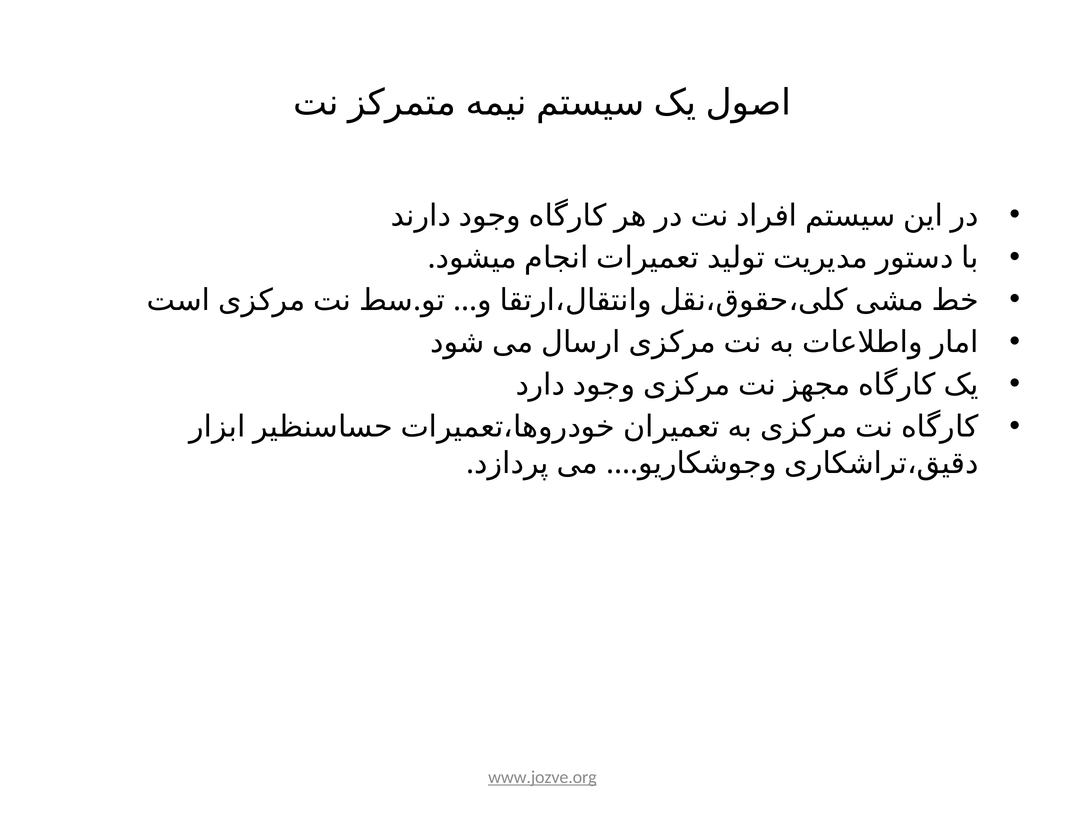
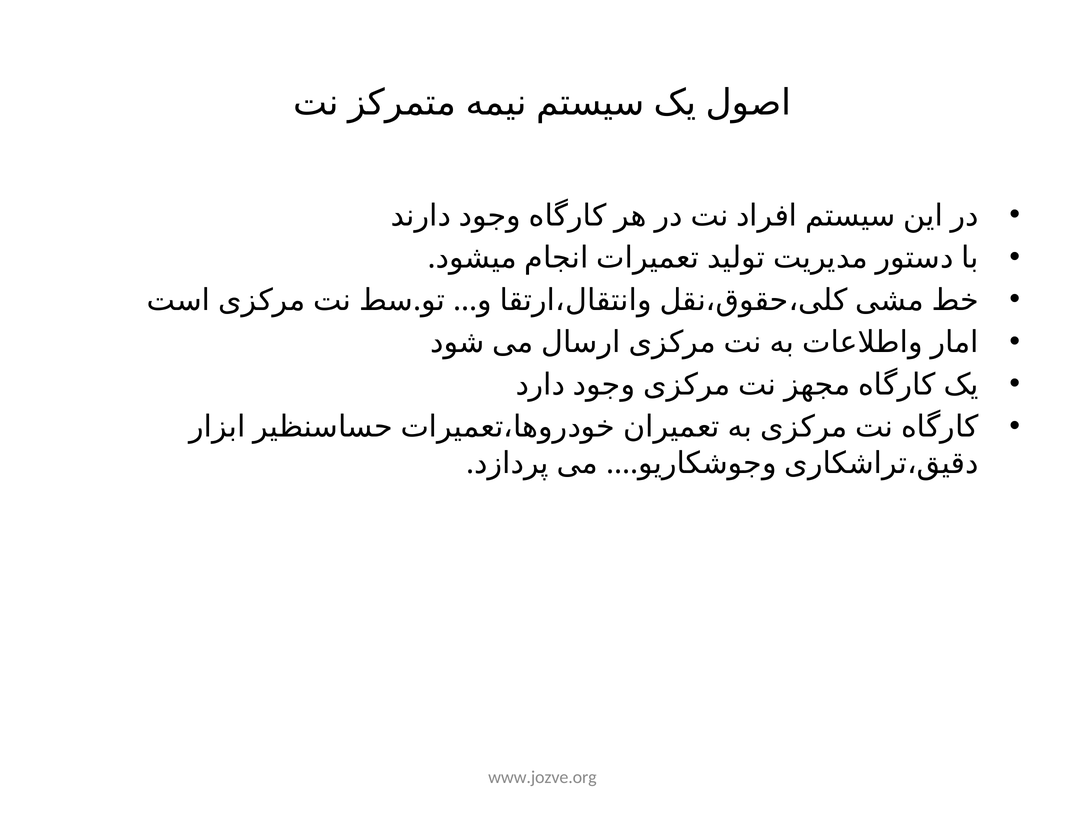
www.jozve.org underline: present -> none (542, 777)
